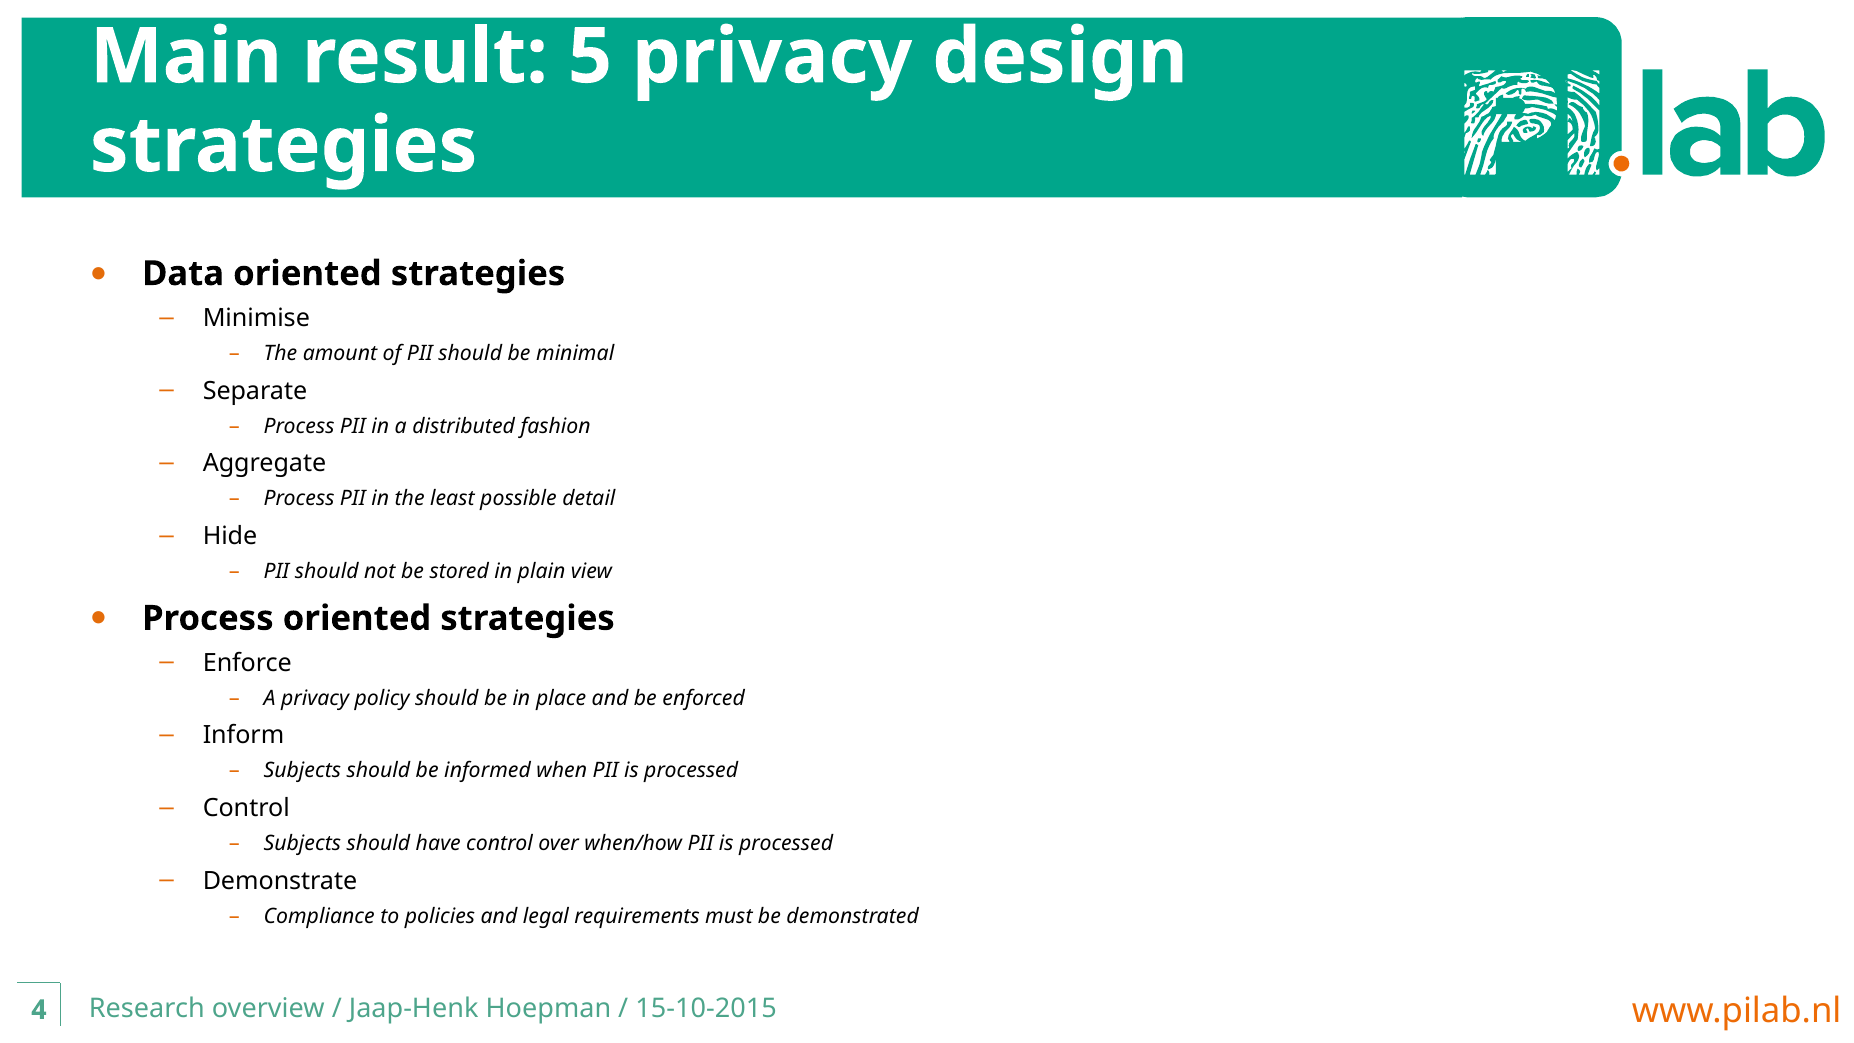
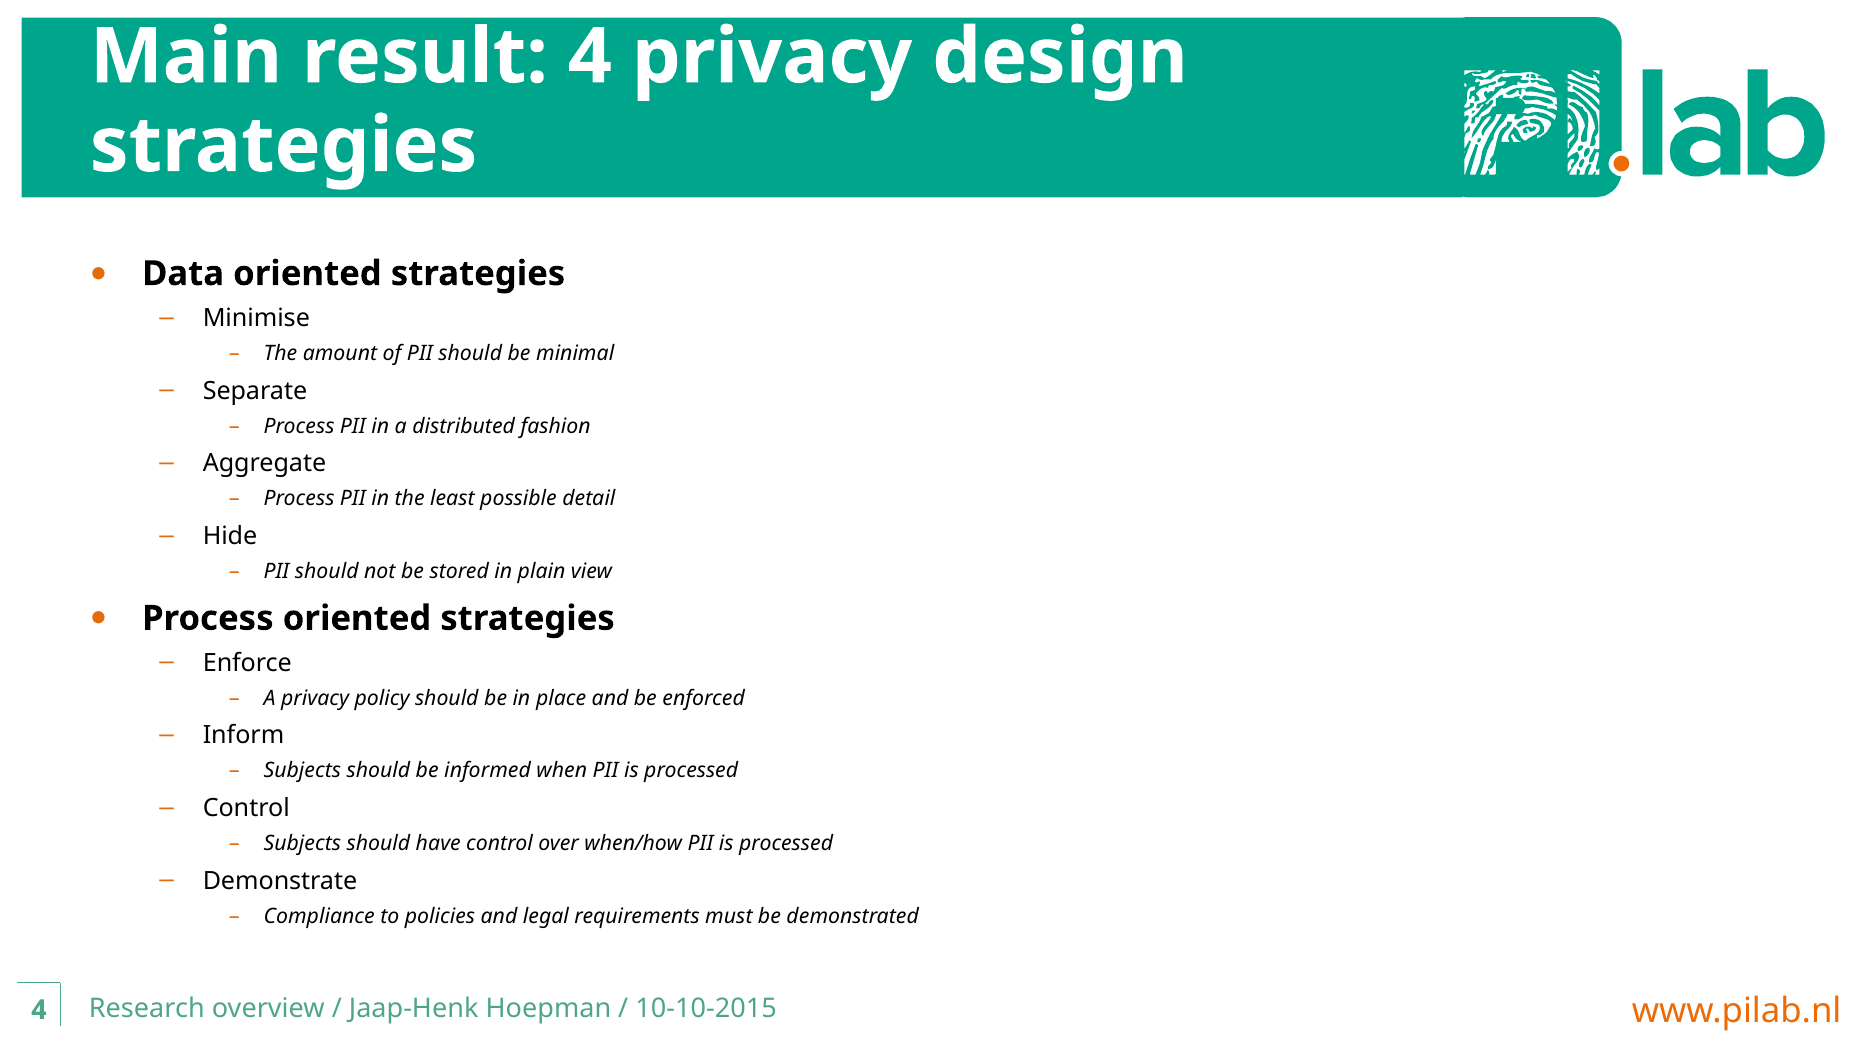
result 5: 5 -> 4 (590, 57)
15-10-2015: 15-10-2015 -> 10-10-2015 (706, 1009)
